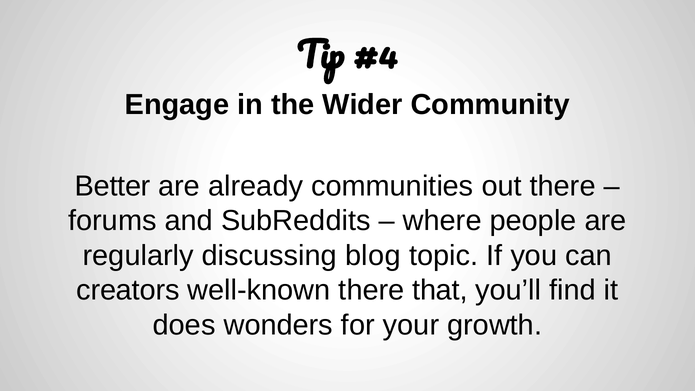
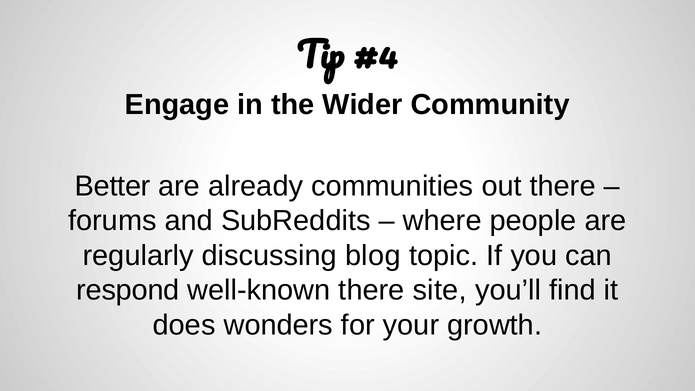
creators: creators -> respond (128, 290)
that: that -> site (440, 290)
